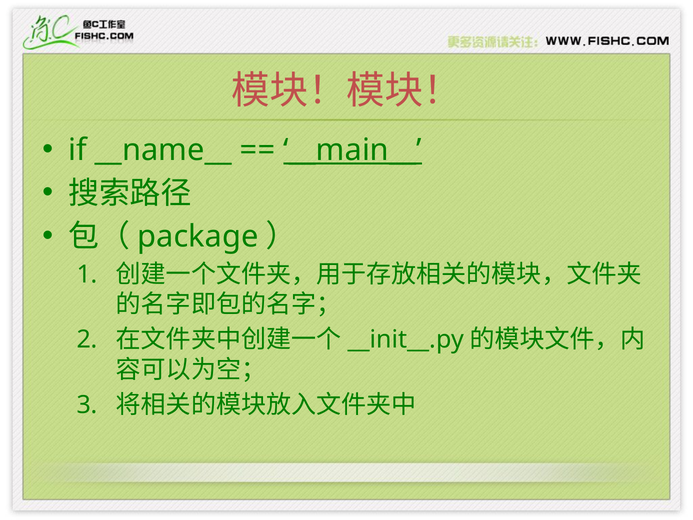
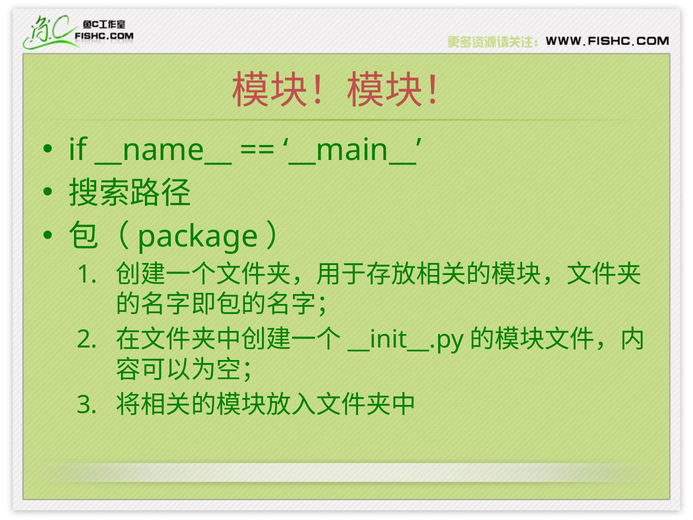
__main__ underline: present -> none (353, 150)
